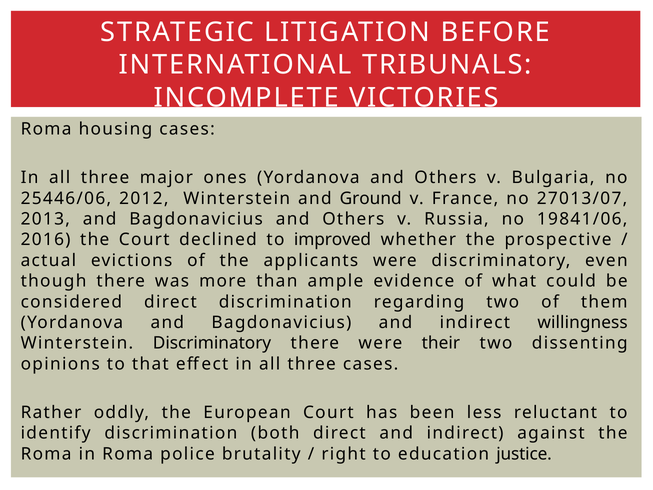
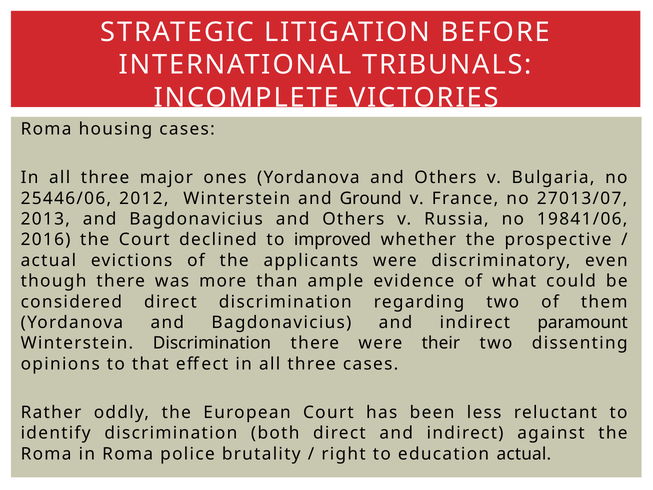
willingness: willingness -> paramount (583, 322)
Winterstein Discriminatory: Discriminatory -> Discrimination (212, 343)
education justice: justice -> actual (524, 454)
